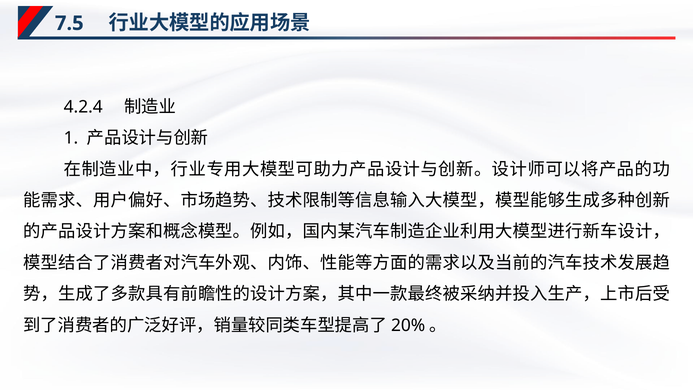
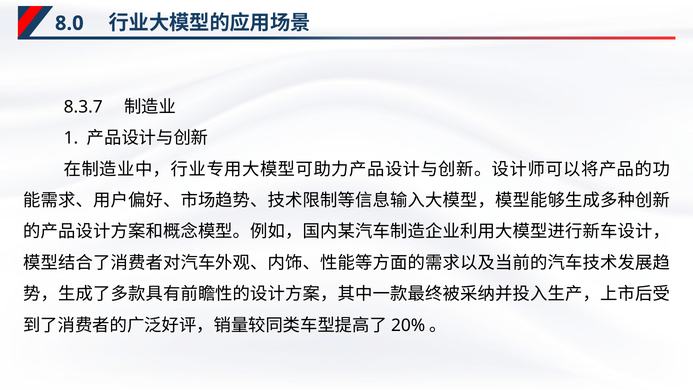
7.5: 7.5 -> 8.0 (69, 23)
4.2.4: 4.2.4 -> 8.3.7 (83, 107)
